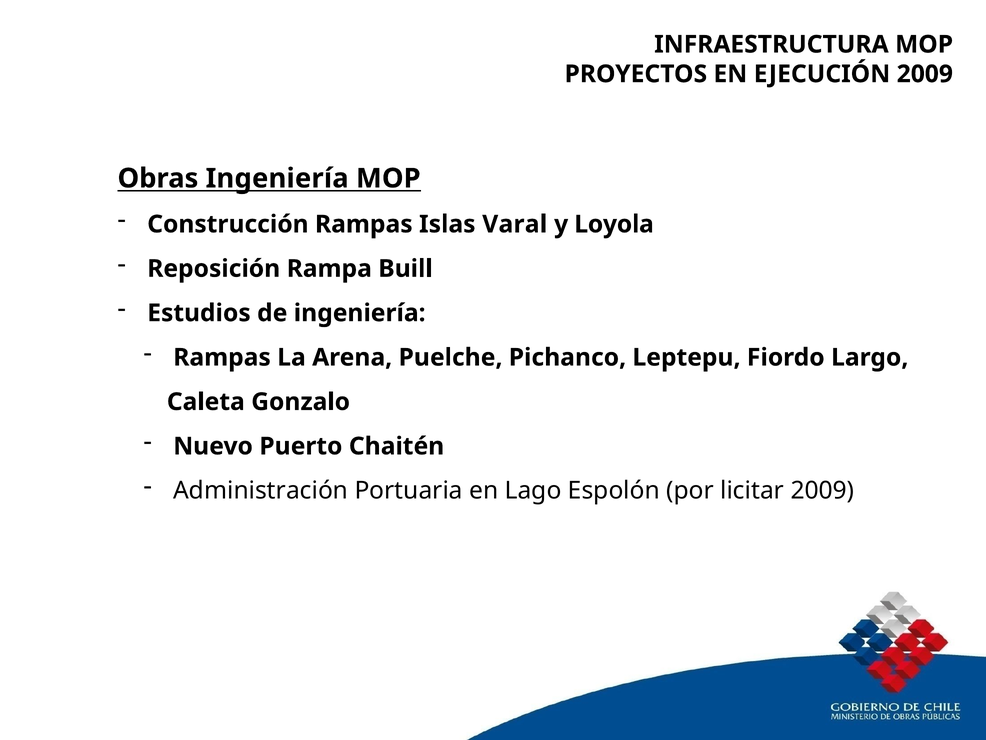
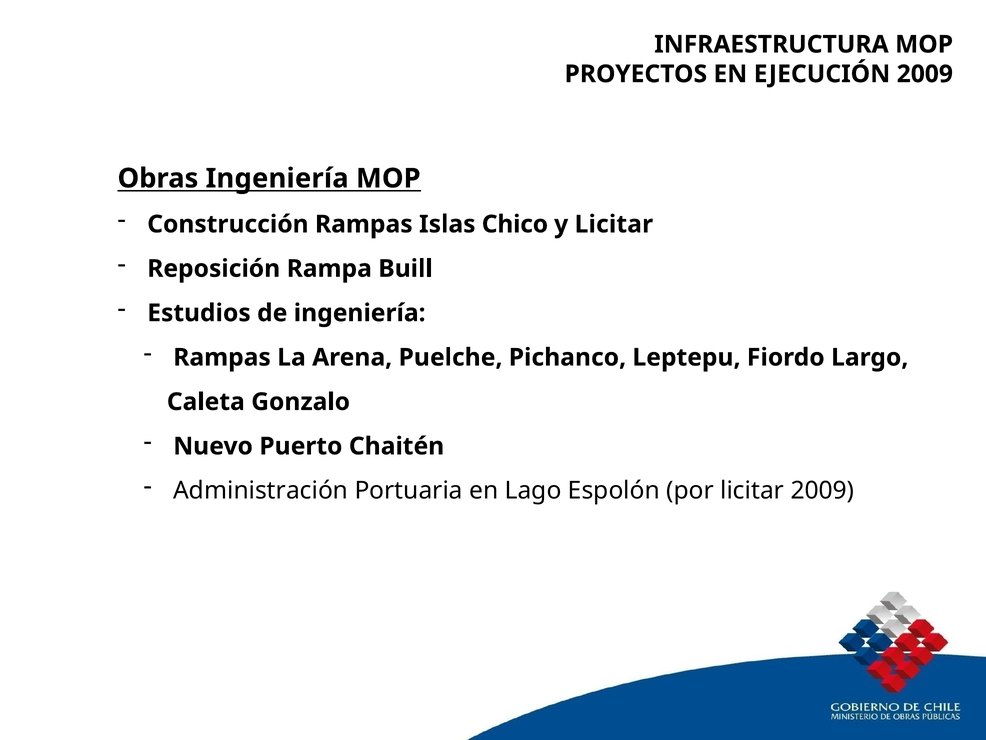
Varal: Varal -> Chico (515, 224)
y Loyola: Loyola -> Licitar (614, 224)
